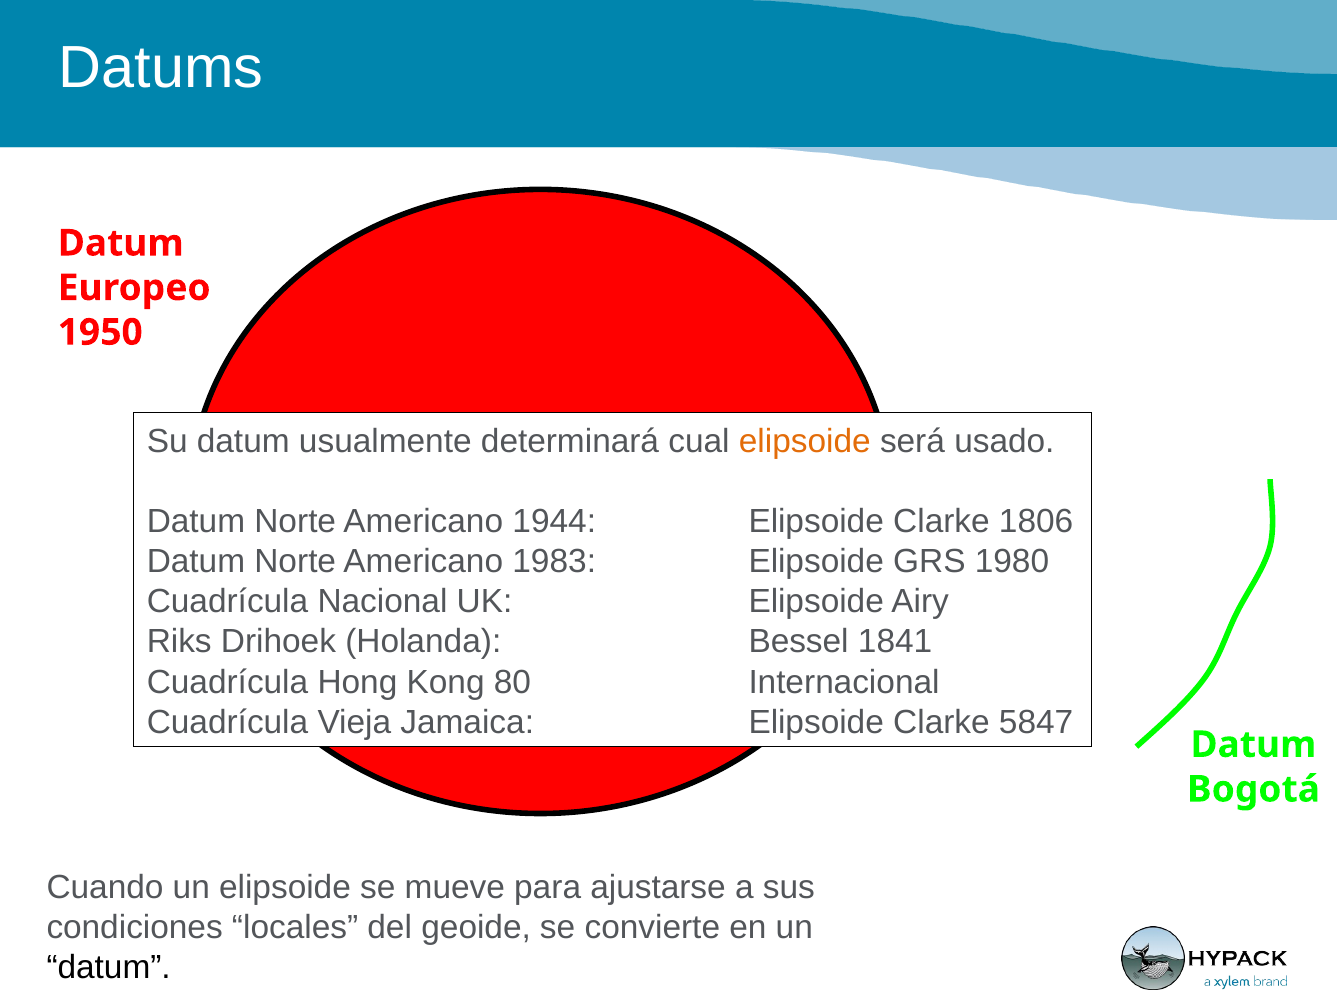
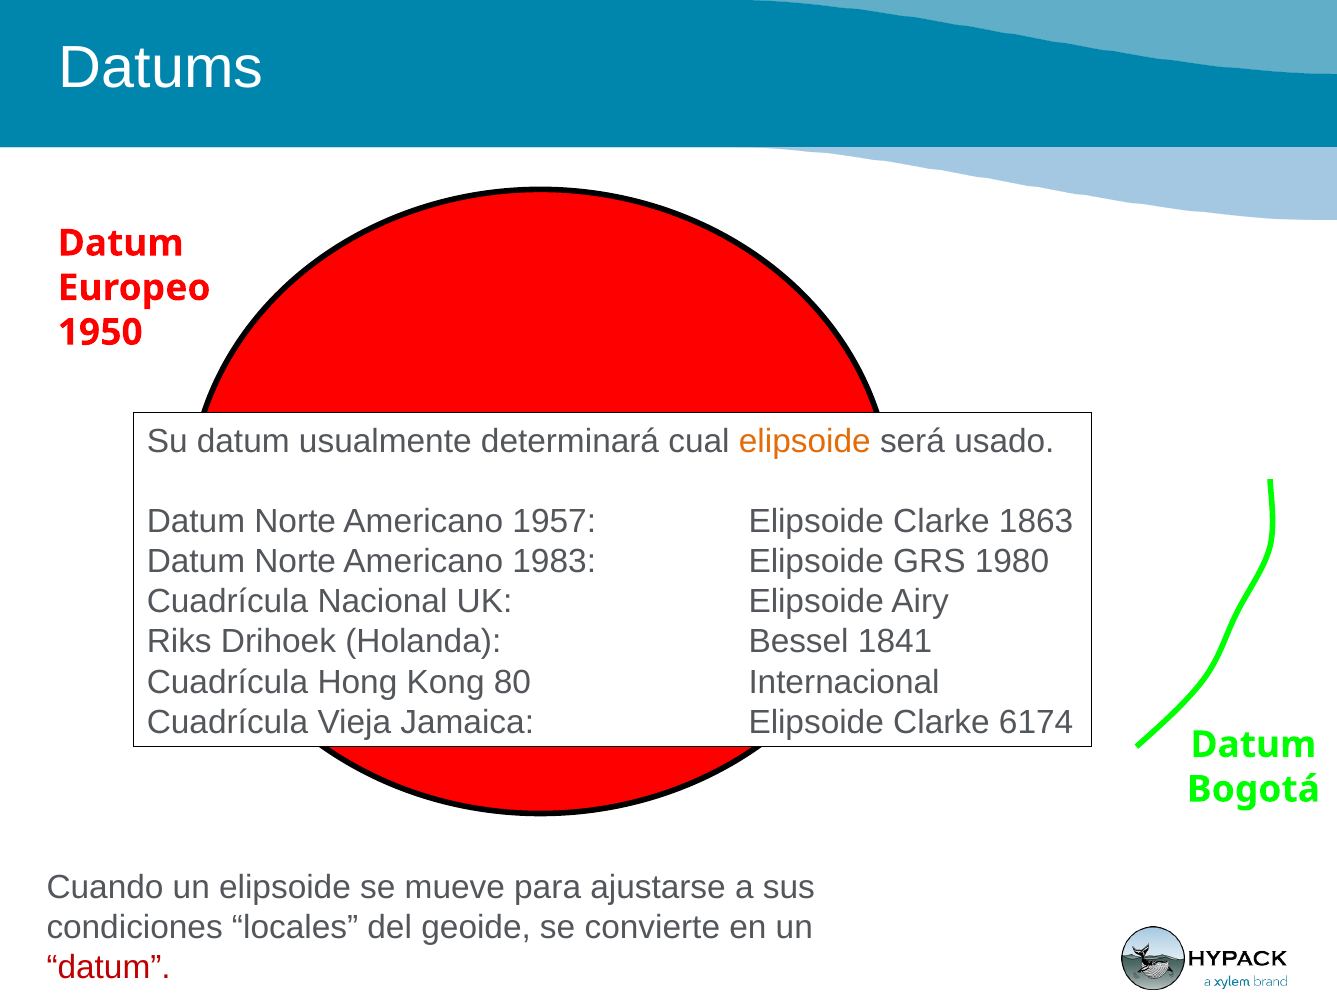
1944: 1944 -> 1957 (554, 521)
1806: 1806 -> 1863 (1036, 521)
5847: 5847 -> 6174 (1036, 722)
datum colour: black -> red (109, 967)
